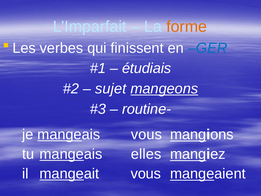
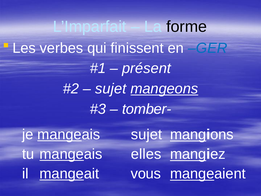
forme colour: orange -> black (187, 27)
étudiais: étudiais -> présent (147, 68)
routine-: routine- -> tomber- (147, 109)
vous: vous -> sujet (147, 134)
